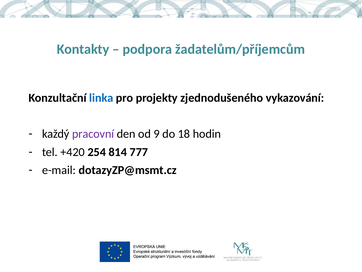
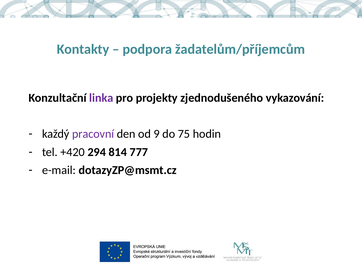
linka colour: blue -> purple (101, 98)
18: 18 -> 75 (184, 134)
254: 254 -> 294 (97, 152)
